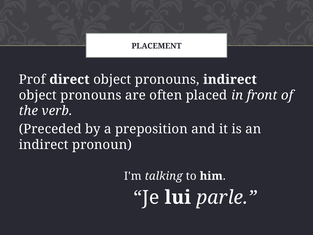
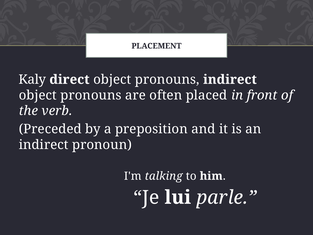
Prof: Prof -> Kaly (32, 79)
